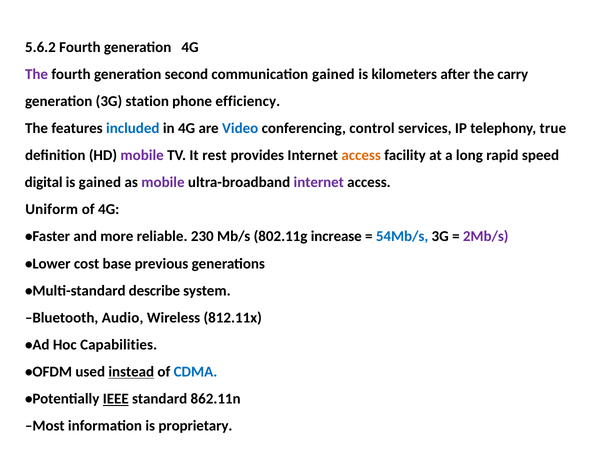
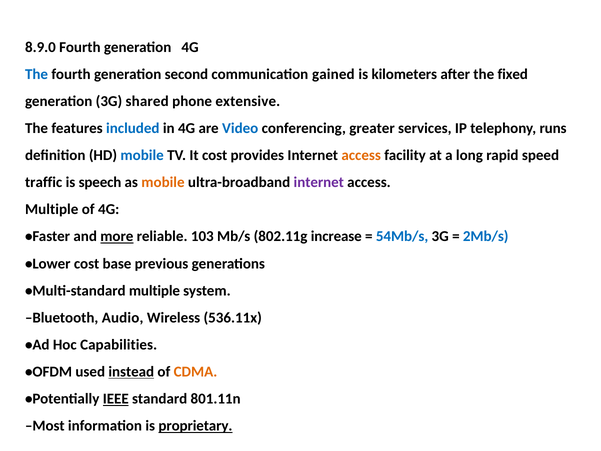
5.6.2: 5.6.2 -> 8.9.0 (40, 47)
The colour: purple -> blue (37, 74)
carry: carry -> fixed (513, 74)
station: station -> shared (147, 101)
efficiency: efficiency -> extensive (248, 101)
control: control -> greater (372, 128)
true: true -> runs (553, 128)
mobile colour: purple -> blue (142, 155)
It rest: rest -> cost (215, 155)
digital: digital -> traffic (44, 182)
is gained: gained -> speech (100, 182)
mobile colour: purple -> orange (163, 182)
Uniform: Uniform -> Multiple (52, 209)
more underline: none -> present (117, 236)
230: 230 -> 103 (202, 236)
2Mb/s colour: purple -> blue (486, 236)
Multi-standard describe: describe -> multiple (154, 290)
812.11x: 812.11x -> 536.11x (233, 318)
CDMA colour: blue -> orange (195, 372)
862.11n: 862.11n -> 801.11n (216, 399)
proprietary underline: none -> present (195, 426)
